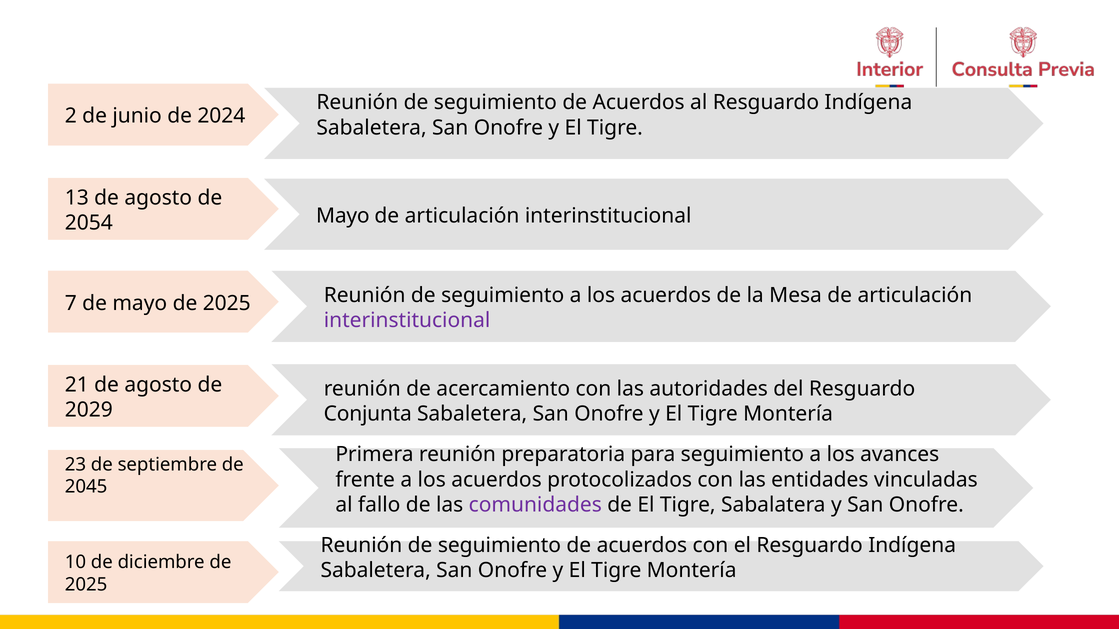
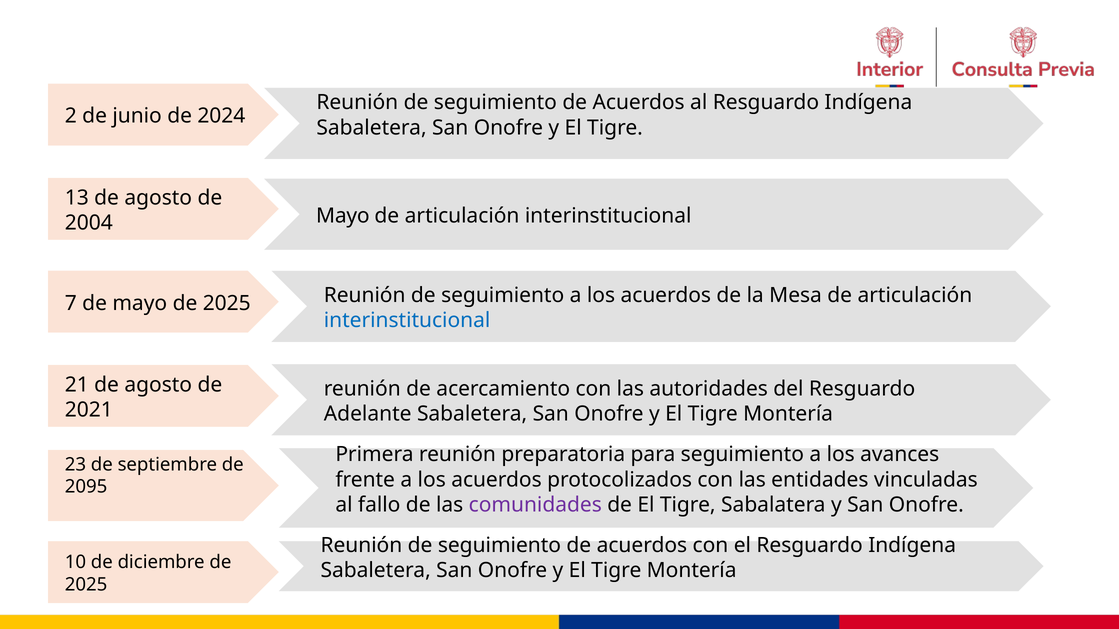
2054: 2054 -> 2004 (89, 223)
interinstitucional colour: purple -> blue (407, 321)
2029: 2029 -> 2021 (89, 410)
Conjunta: Conjunta -> Adelante (368, 414)
2045: 2045 -> 2095 (86, 487)
